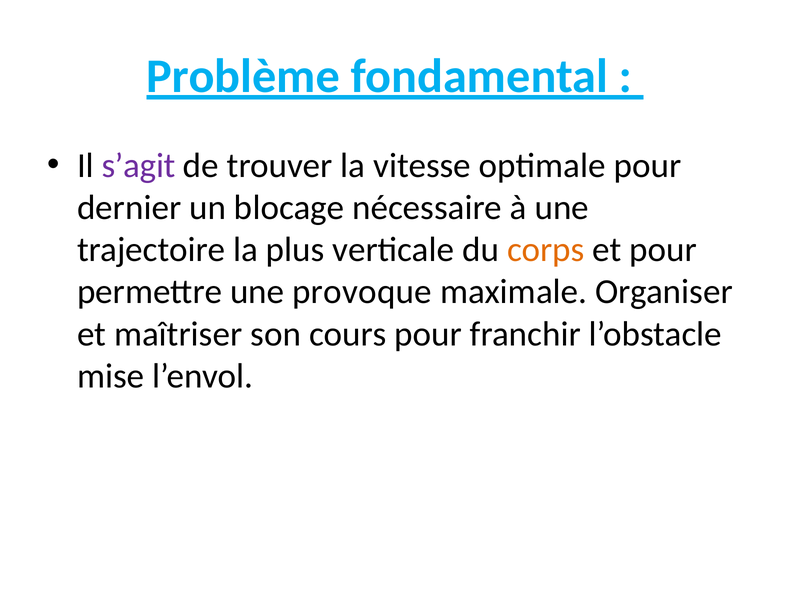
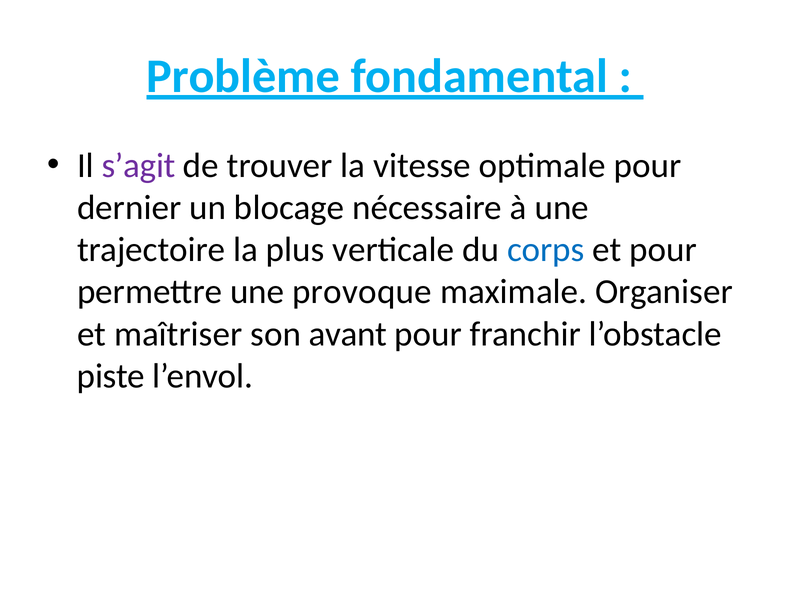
corps colour: orange -> blue (546, 250)
cours: cours -> avant (348, 334)
mise: mise -> piste (111, 376)
